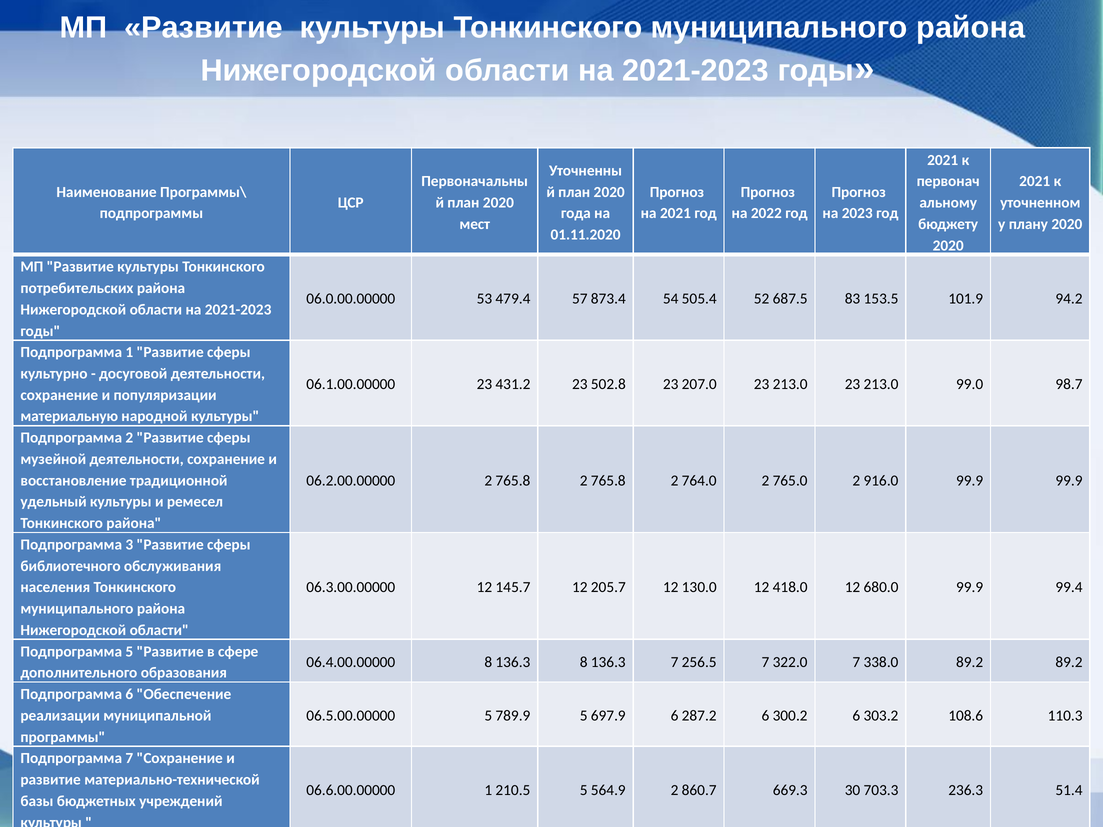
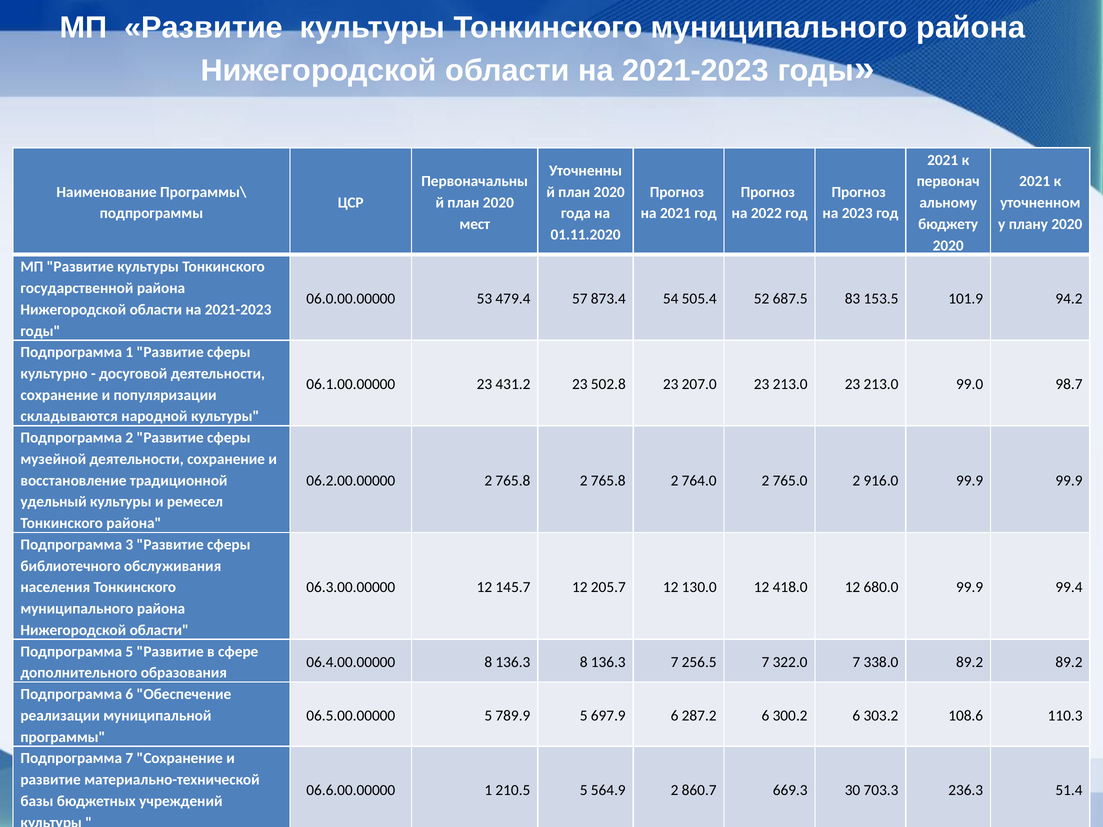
потребительских: потребительских -> государственной (77, 288)
материальную: материальную -> складываются (69, 417)
